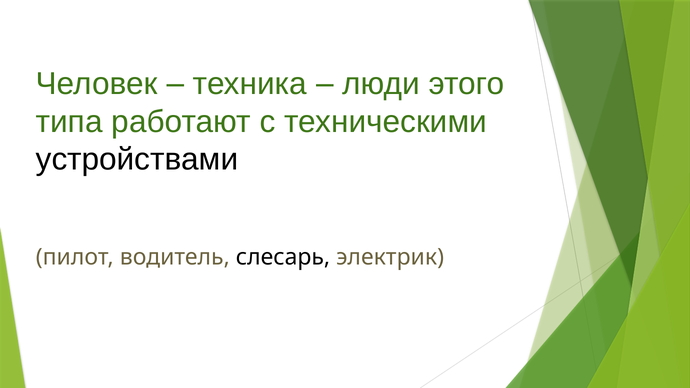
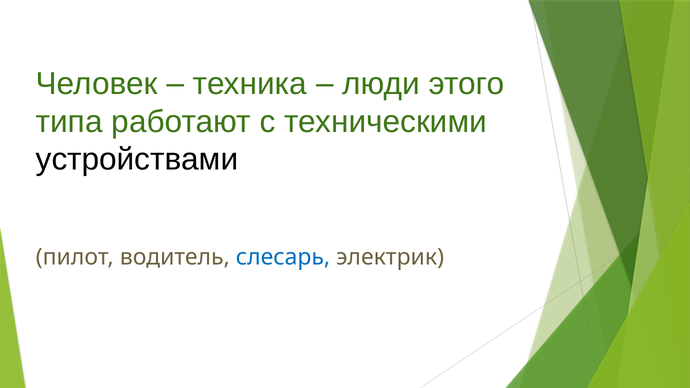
слесарь colour: black -> blue (283, 257)
